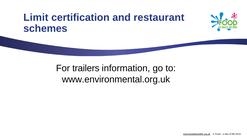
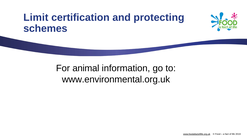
restaurant: restaurant -> protecting (159, 17)
trailers: trailers -> animal (86, 68)
